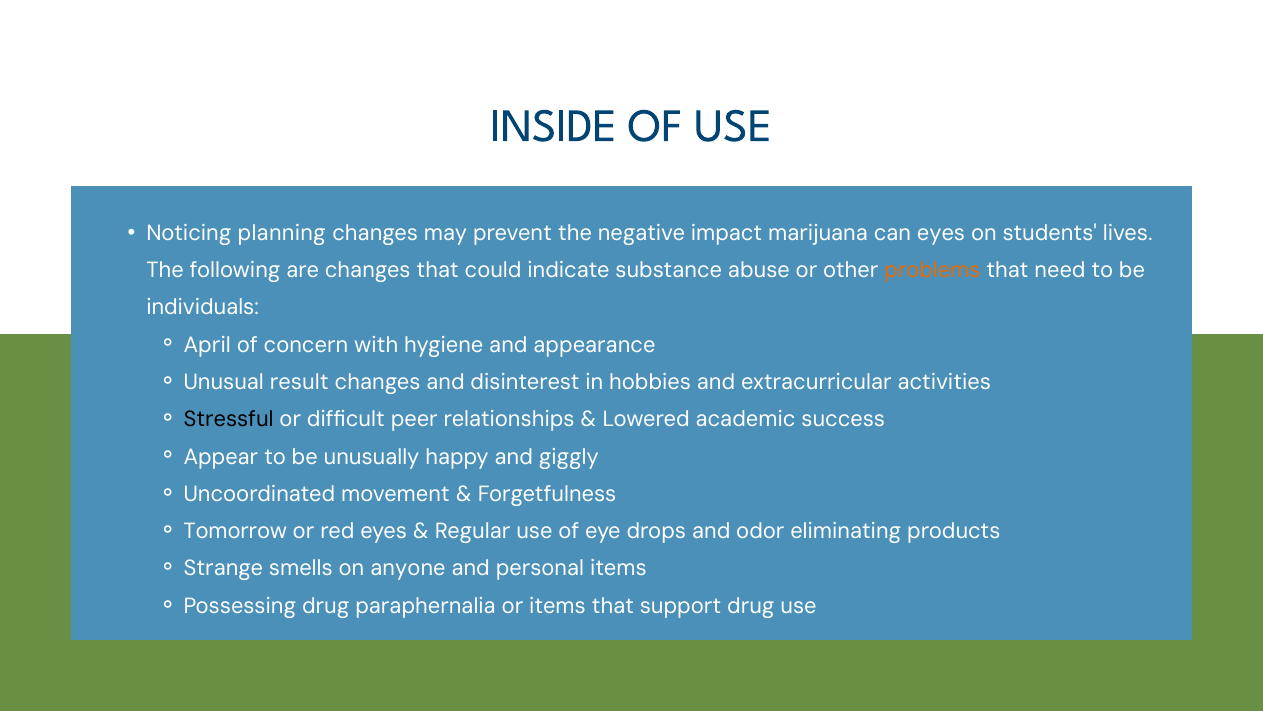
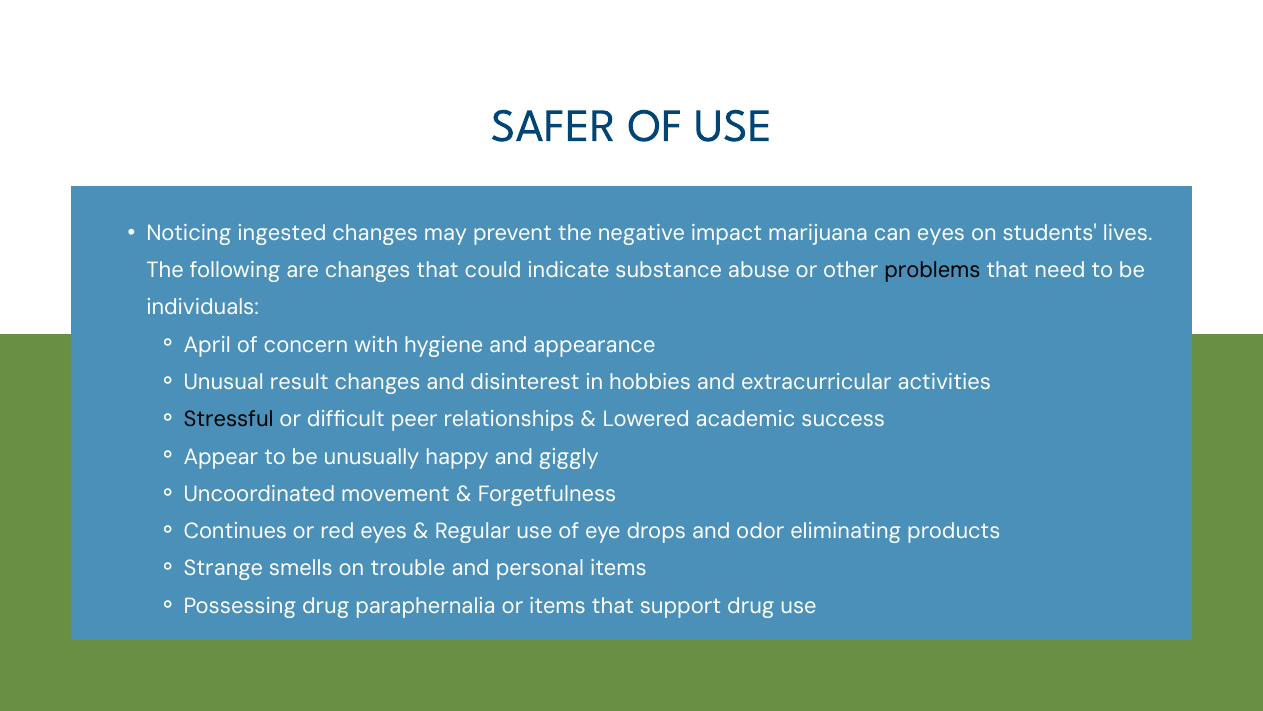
INSIDE: INSIDE -> SAFER (553, 126)
planning: planning -> ingested (282, 233)
problems colour: orange -> black (932, 270)
Tomorrow: Tomorrow -> Continues (235, 531)
anyone: anyone -> trouble (408, 568)
